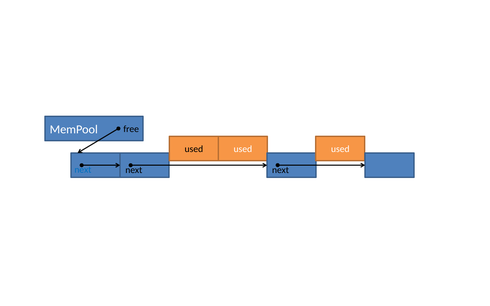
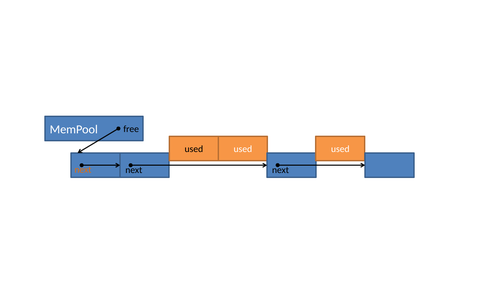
next colour: blue -> orange (83, 170)
